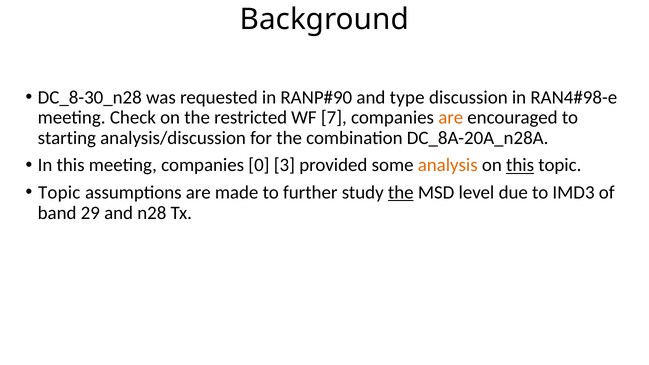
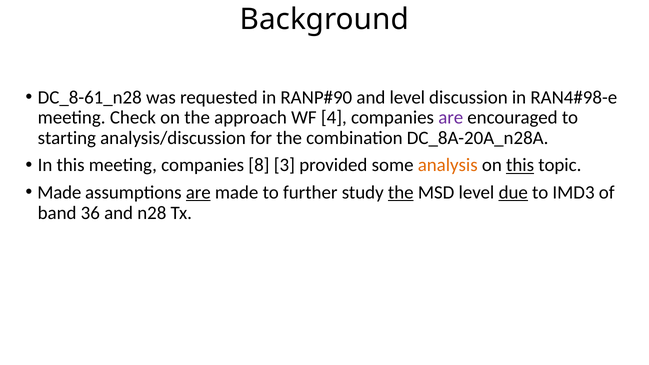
DC_8-30_n28: DC_8-30_n28 -> DC_8-61_n28 (90, 97)
and type: type -> level (407, 97)
restricted: restricted -> approach (251, 118)
7: 7 -> 4 (334, 118)
are colour: orange -> purple (451, 118)
0: 0 -> 8 (259, 165)
Topic: Topic -> Made (59, 192)
are underline: none -> present (198, 192)
due underline: none -> present (513, 192)
29: 29 -> 36 (90, 213)
